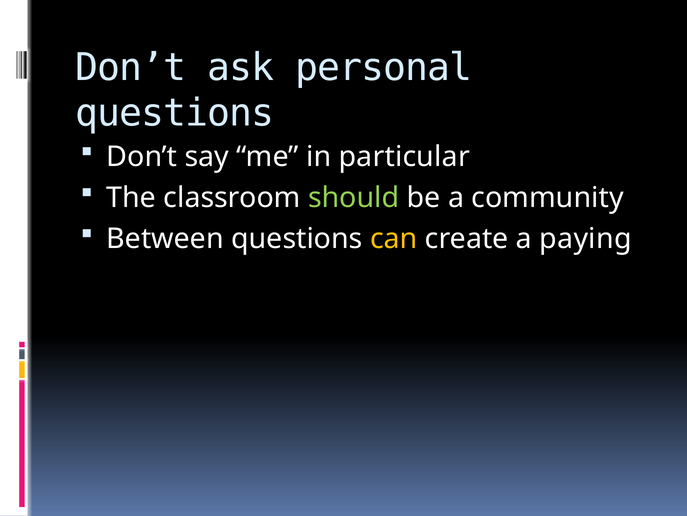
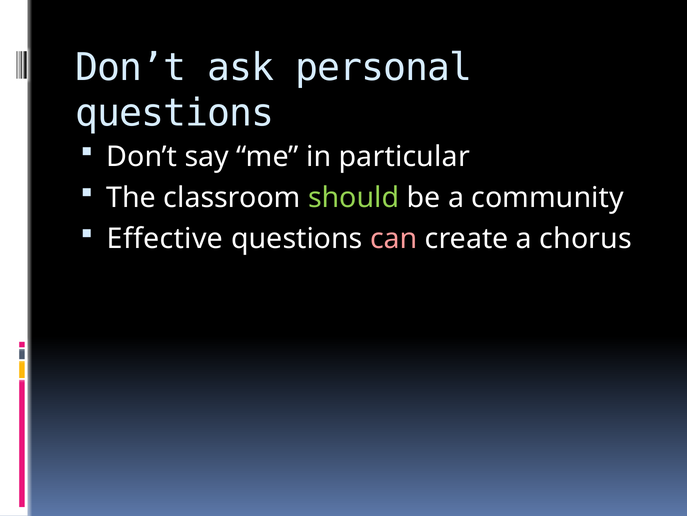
Between: Between -> Effective (165, 239)
can colour: yellow -> pink (394, 239)
paying: paying -> chorus (586, 239)
